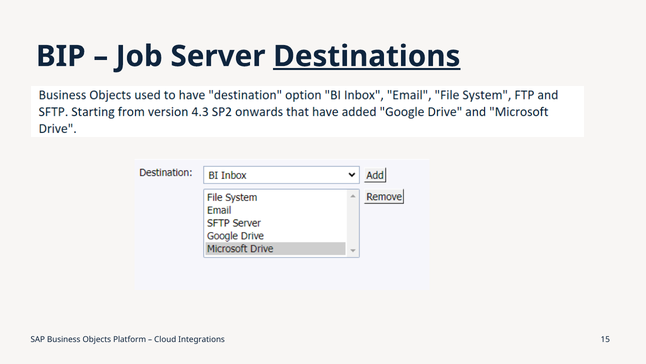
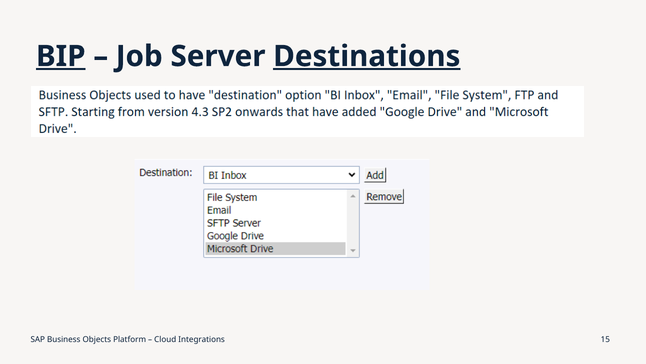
BIP underline: none -> present (61, 56)
